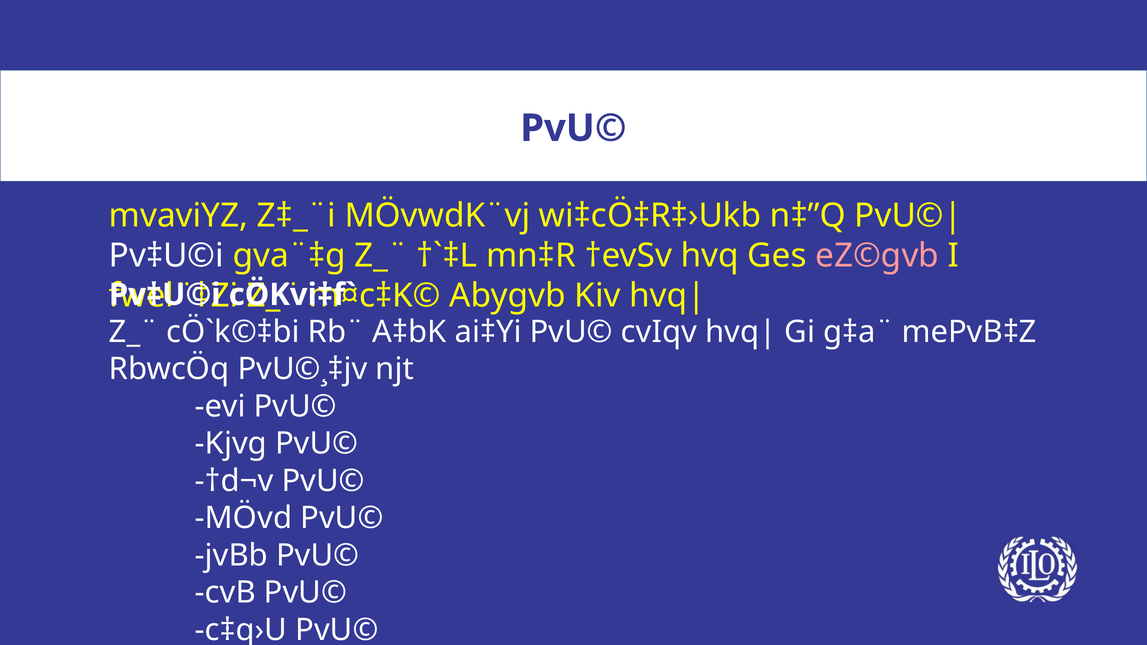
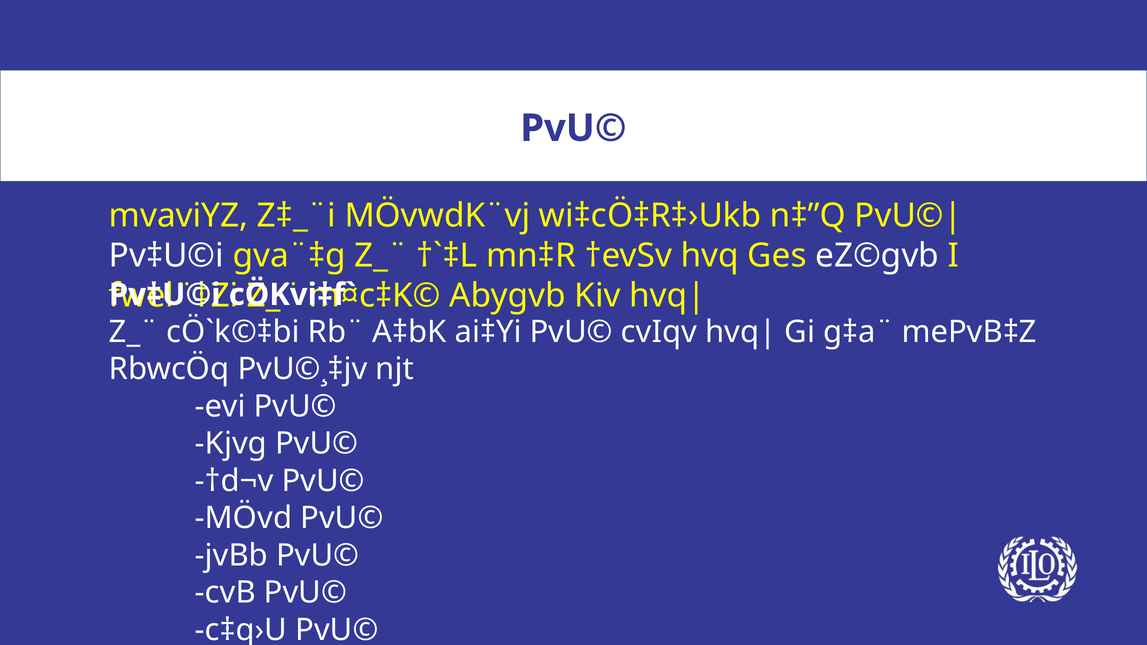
eZ©gvb colour: pink -> white (877, 256)
